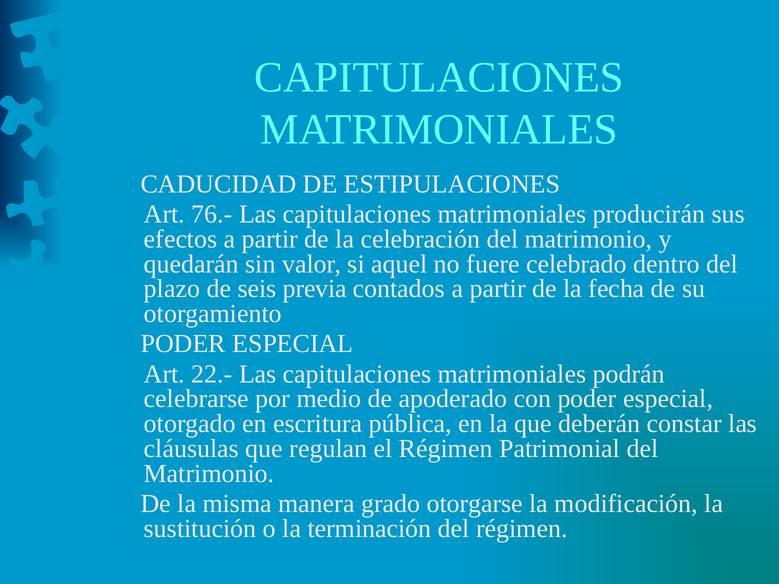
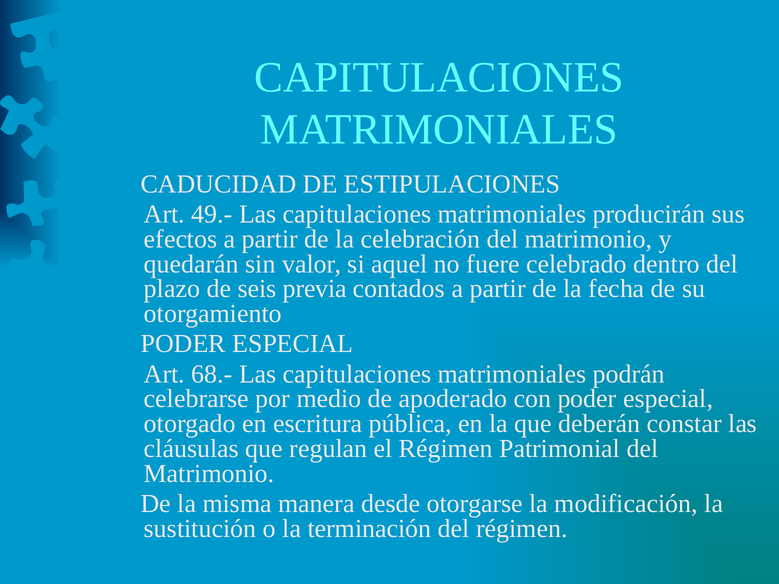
76.-: 76.- -> 49.- (212, 214)
22.-: 22.- -> 68.- (212, 374)
grado: grado -> desde (391, 504)
